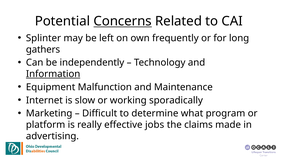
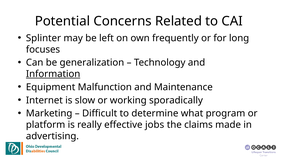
Concerns underline: present -> none (123, 21)
gathers: gathers -> focuses (43, 49)
independently: independently -> generalization (92, 63)
